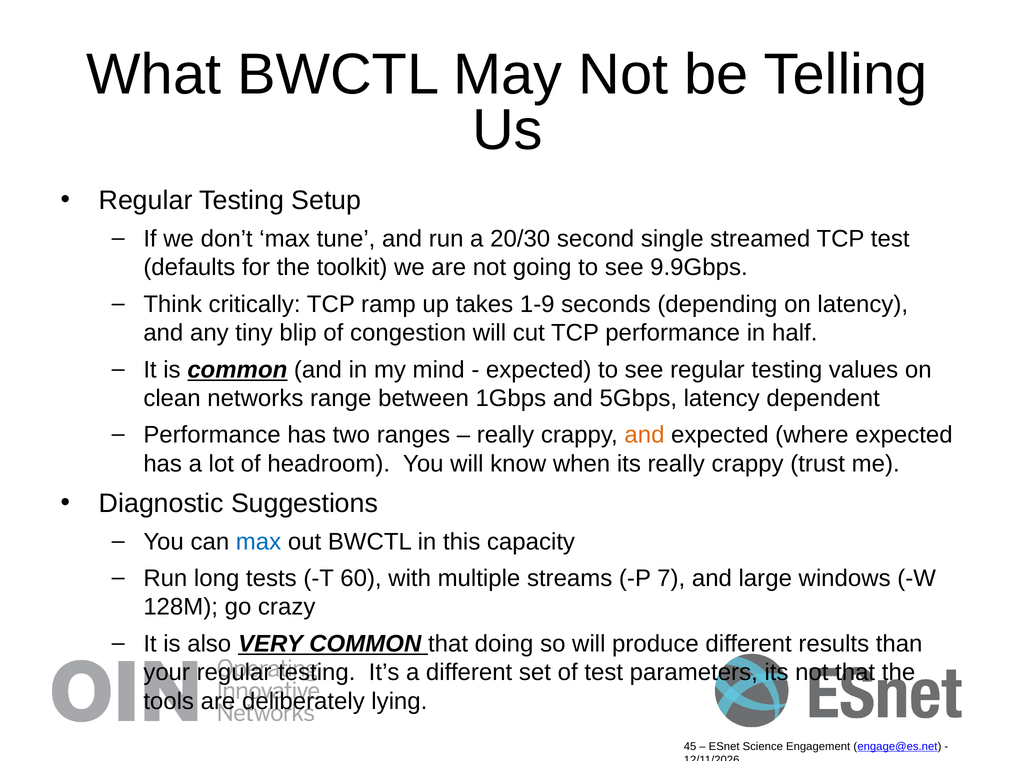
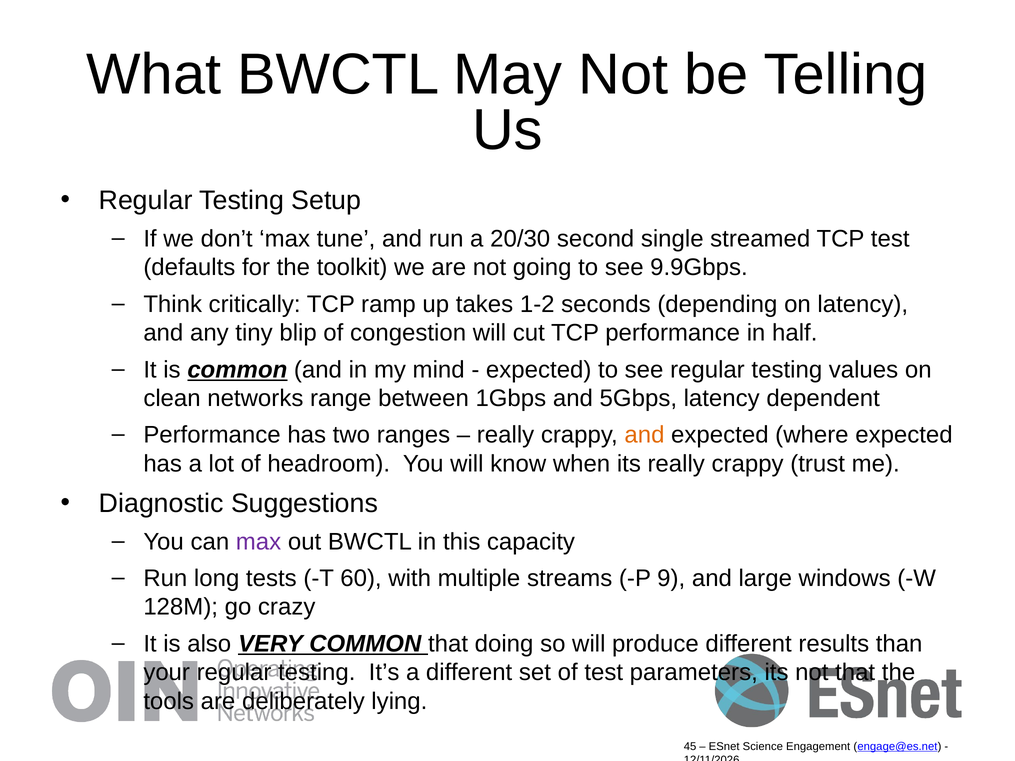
1-9: 1-9 -> 1-2 (537, 304)
max colour: blue -> purple (259, 542)
7: 7 -> 9 (671, 578)
